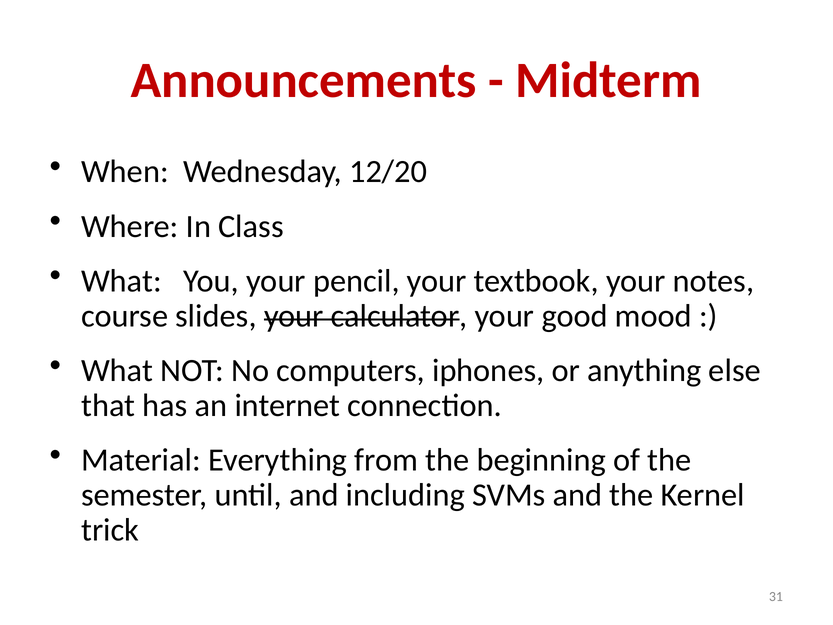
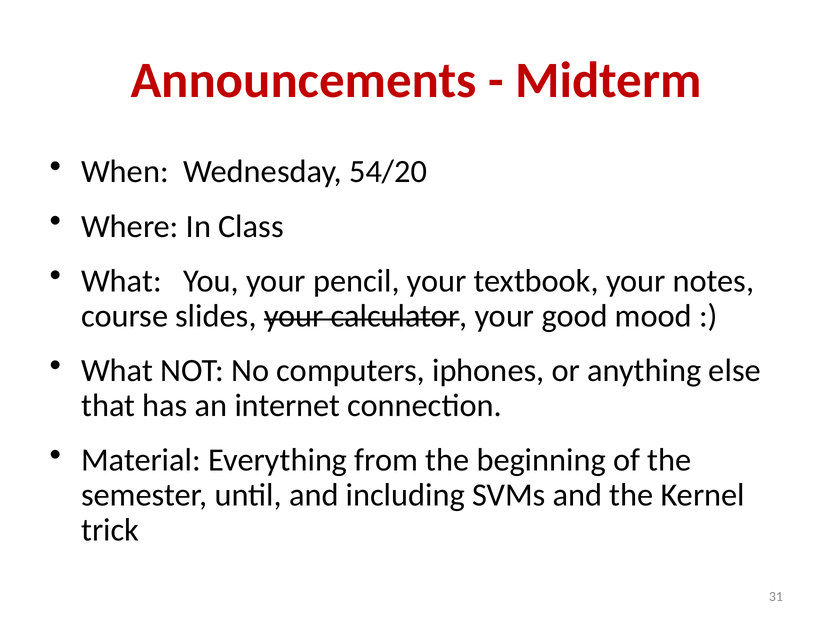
12/20: 12/20 -> 54/20 (388, 172)
